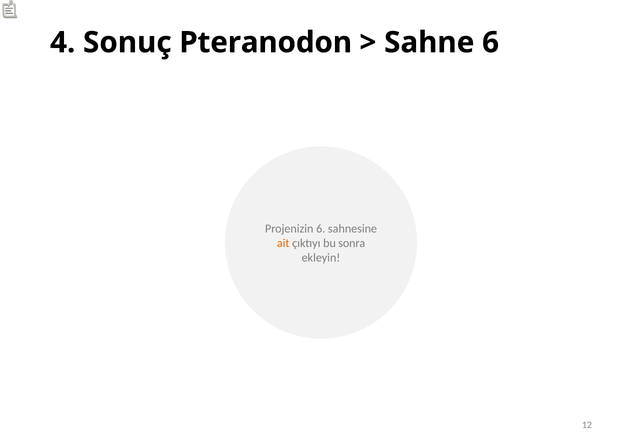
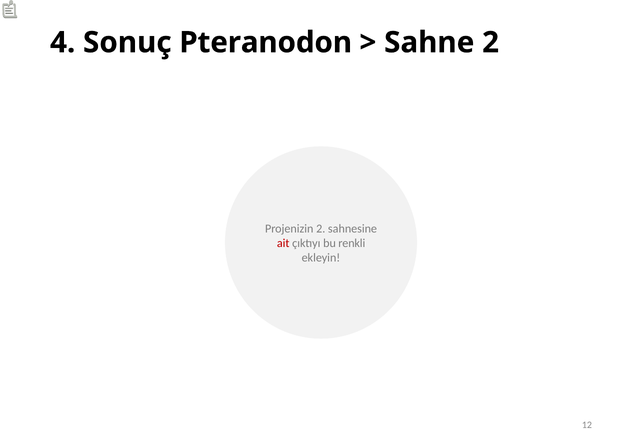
Sahne 6: 6 -> 2 (491, 42)
Projenizin 6: 6 -> 2 (321, 229)
ait colour: orange -> red (283, 243)
sonra: sonra -> renkli (352, 243)
